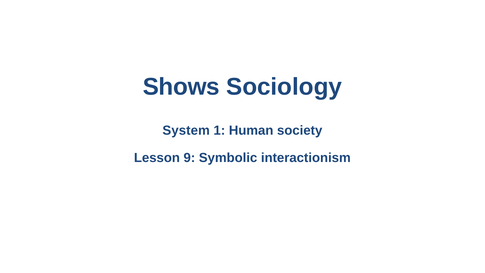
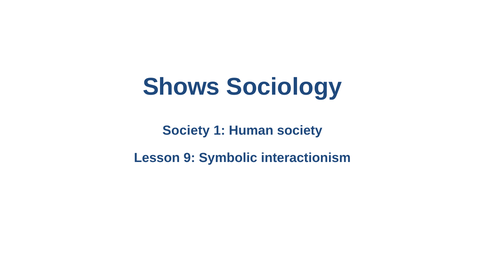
System: System -> Society (186, 130)
